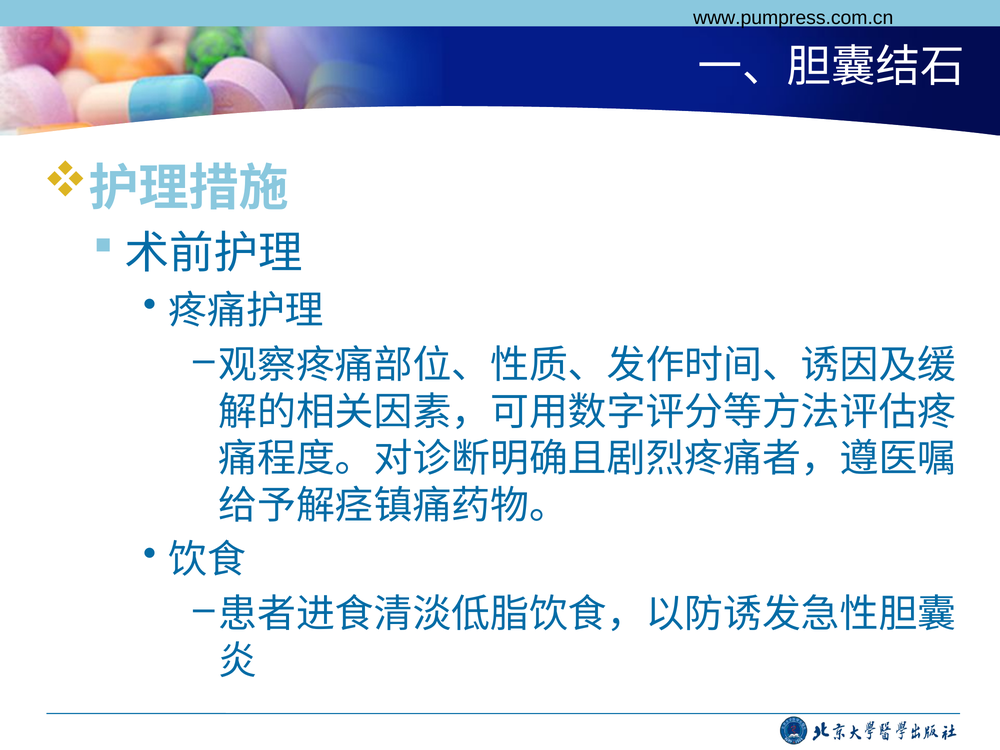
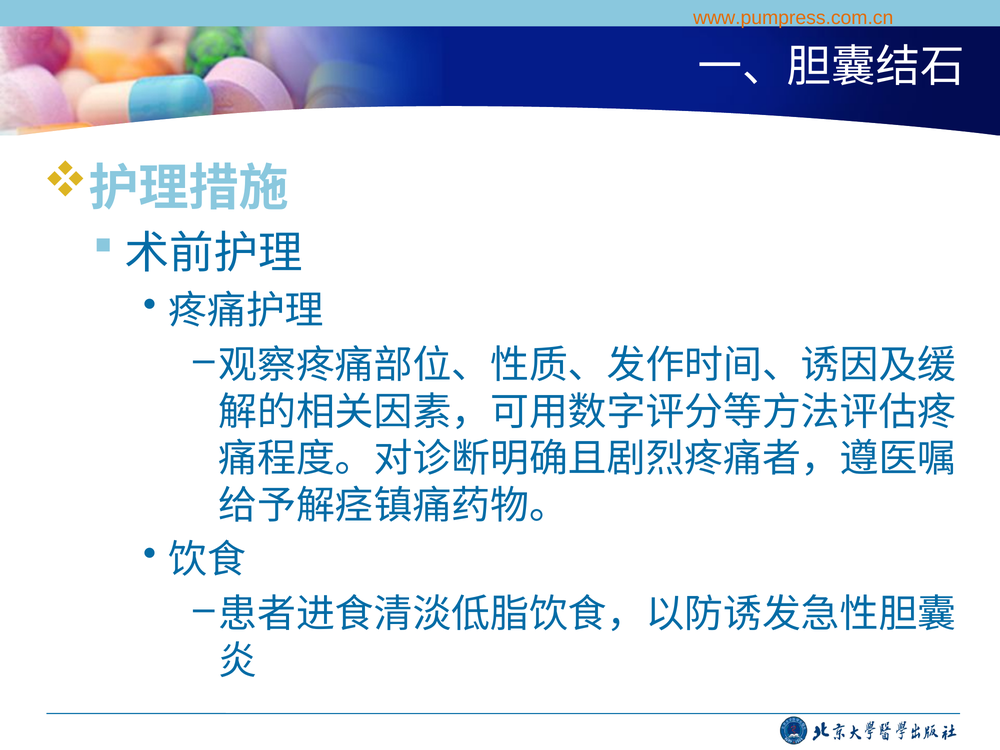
www.pumpress.com.cn colour: black -> orange (793, 18)
